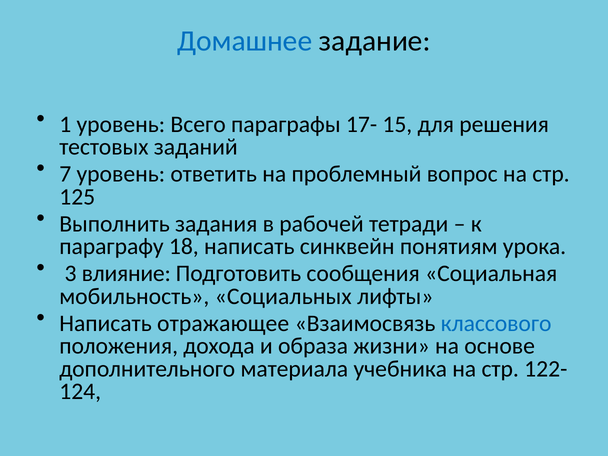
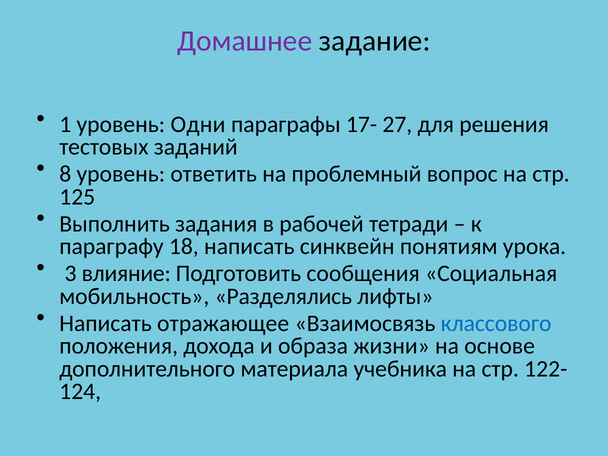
Домашнее colour: blue -> purple (245, 41)
Всего: Всего -> Одни (198, 124)
15: 15 -> 27 (397, 124)
7: 7 -> 8 (65, 174)
Социальных: Социальных -> Разделялись (283, 296)
